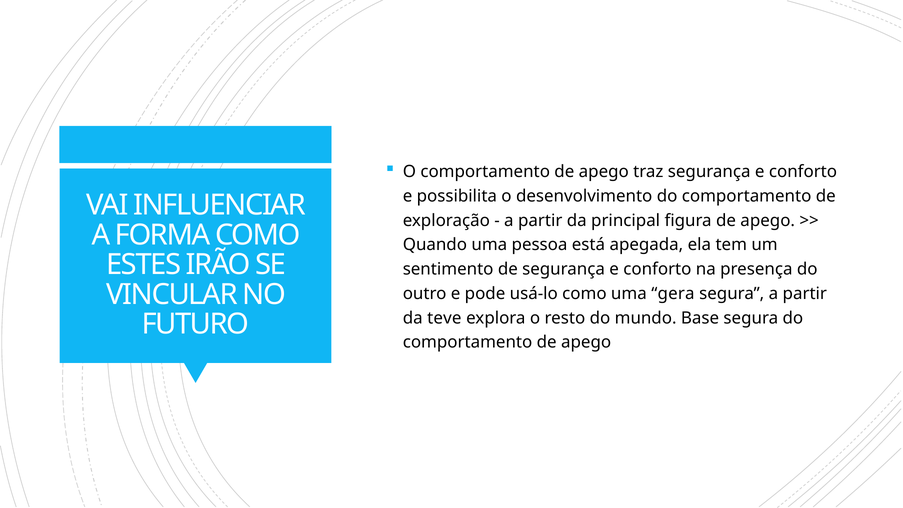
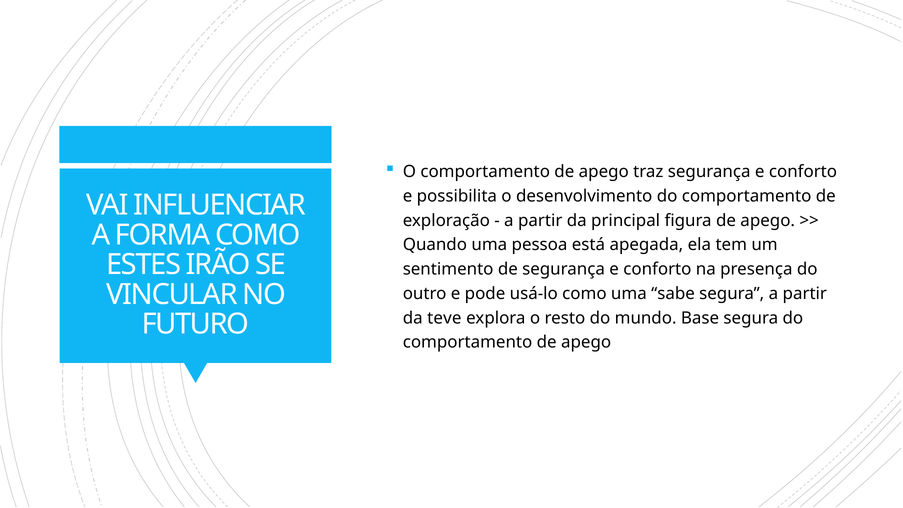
gera: gera -> sabe (673, 294)
